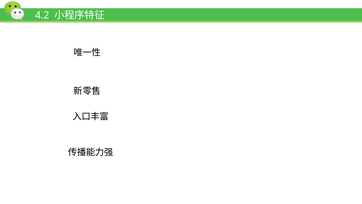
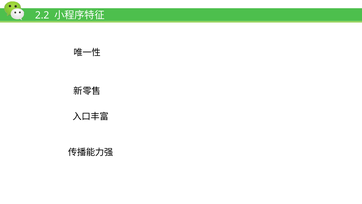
4.2: 4.2 -> 2.2 (42, 15)
